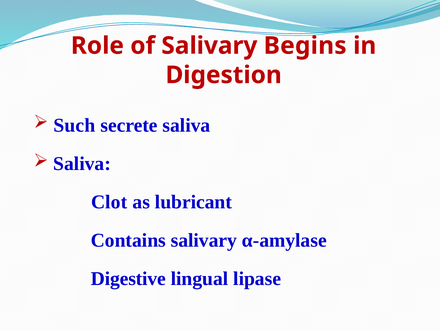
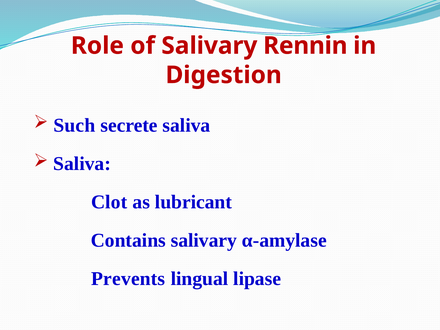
Begins: Begins -> Rennin (305, 46)
Digestive: Digestive -> Prevents (128, 279)
